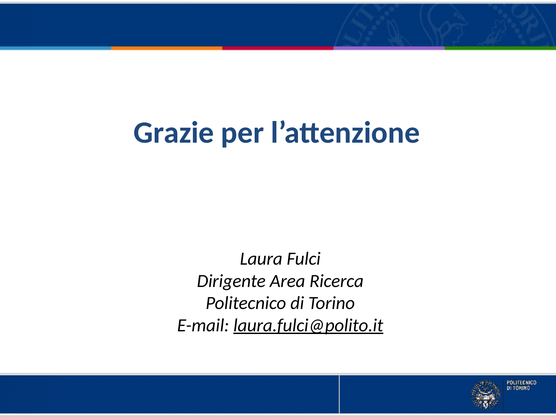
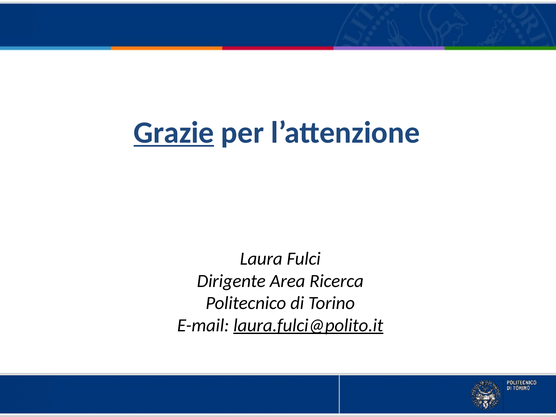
Grazie underline: none -> present (174, 133)
